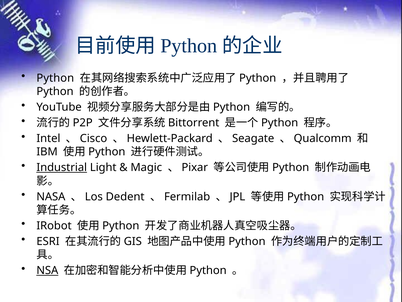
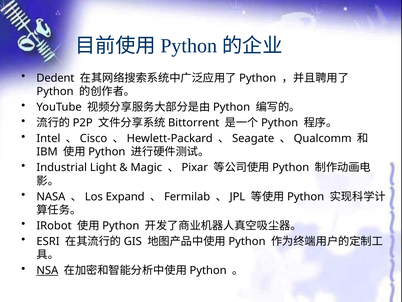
Python: Python -> Dedent (55, 78)
Industrial underline: present -> none (62, 167)
Dedent: Dedent -> Expand (125, 196)
